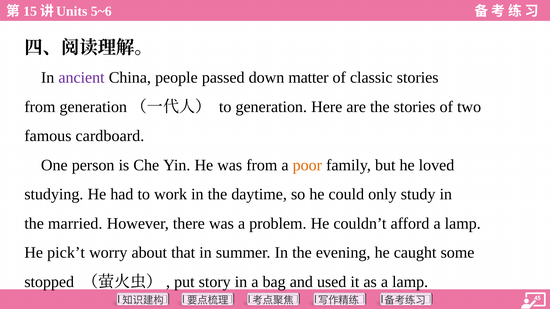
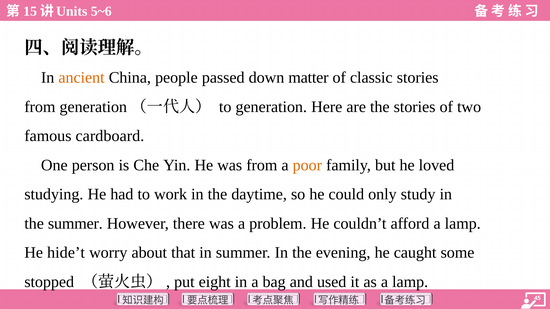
ancient colour: purple -> orange (82, 78)
the married: married -> summer (75, 224)
pick’t: pick’t -> hide’t (66, 253)
story: story -> eight (215, 282)
